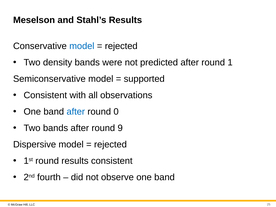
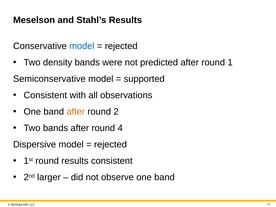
after colour: blue -> orange (76, 112)
0: 0 -> 2 (116, 112)
9: 9 -> 4 (120, 128)
fourth: fourth -> larger (49, 177)
